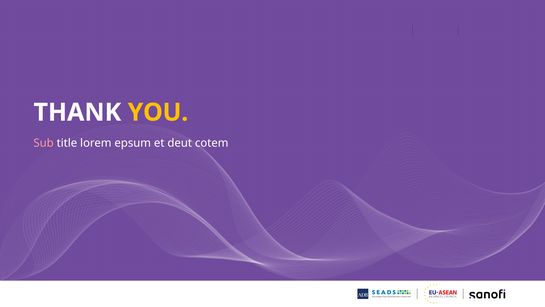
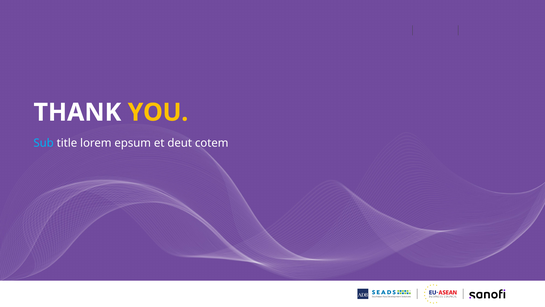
Sub colour: pink -> light blue (44, 143)
